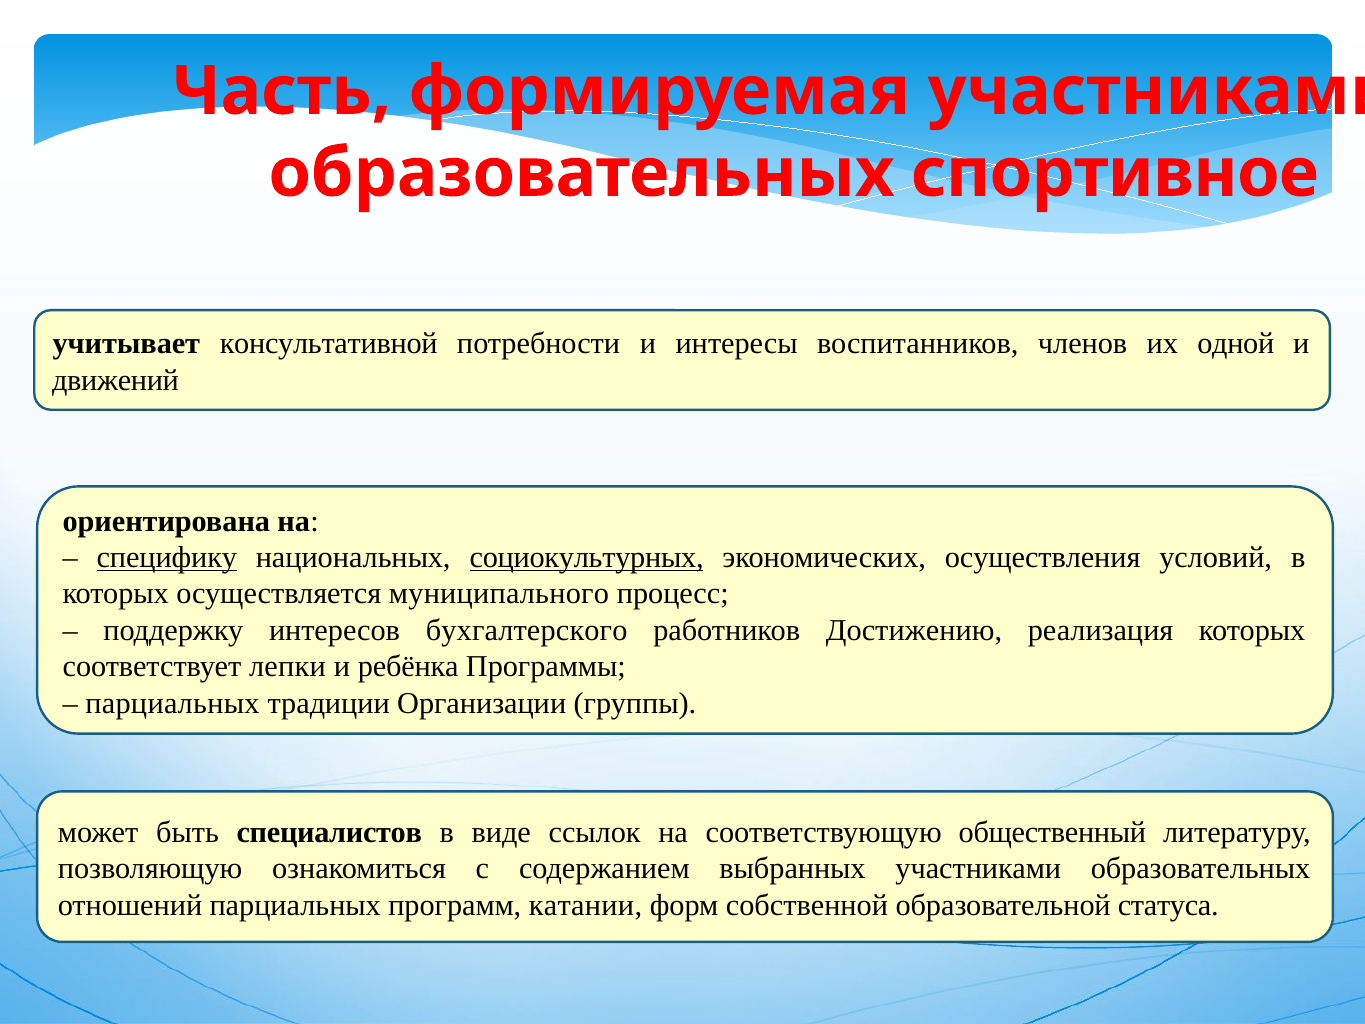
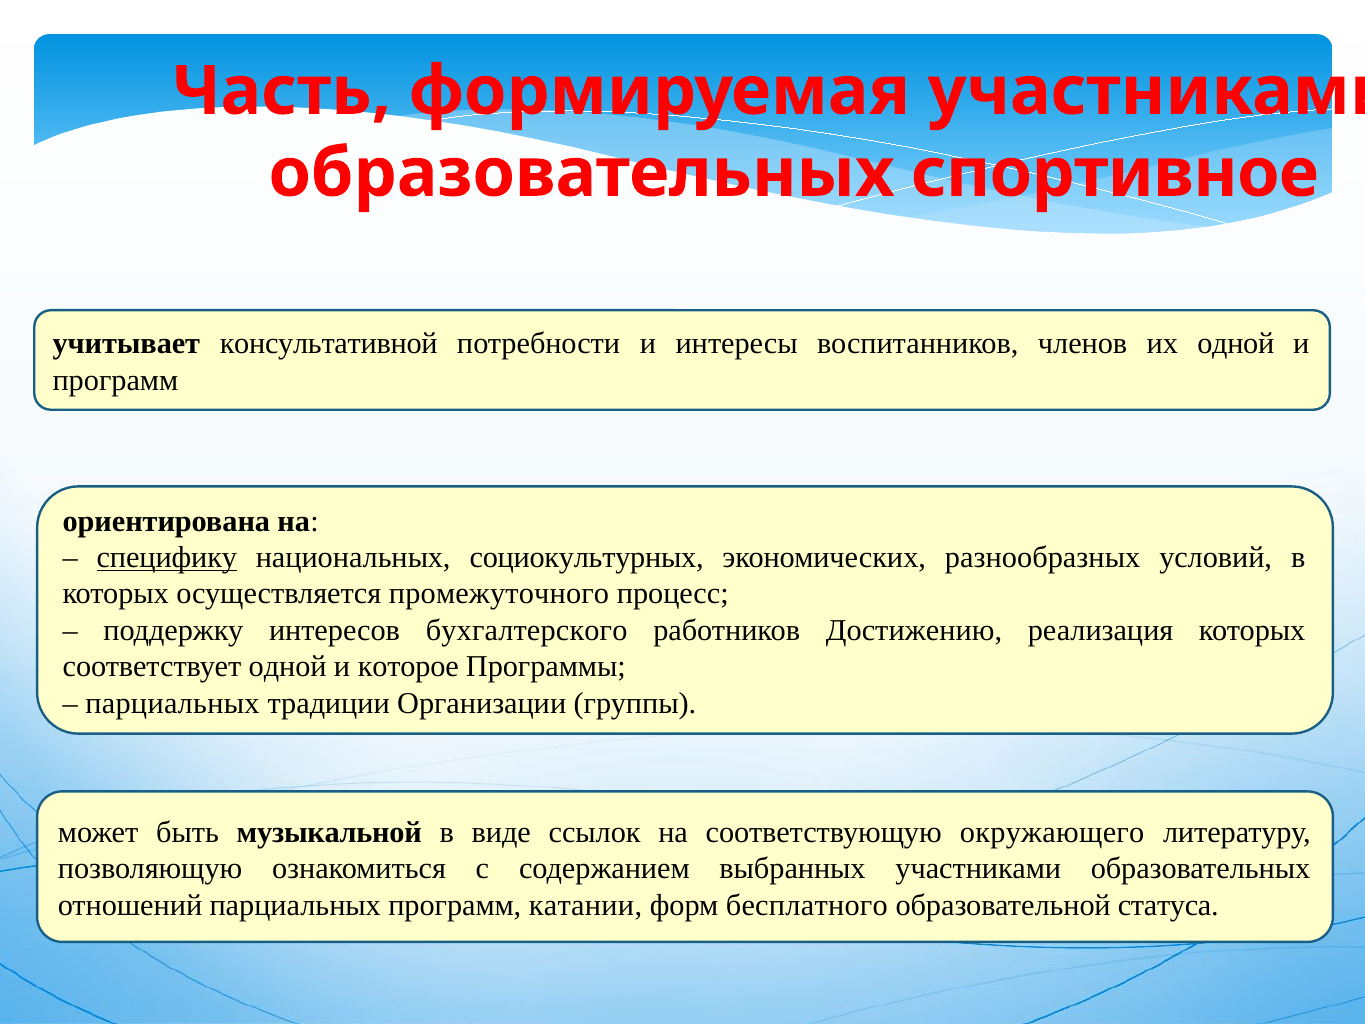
движений: движений -> программ (115, 380)
социокультурных underline: present -> none (587, 557)
осуществления: осуществления -> разнообразных (1043, 557)
муниципального: муниципального -> промежуточного (499, 594)
соответствует лепки: лепки -> одной (288, 667)
ребёнка: ребёнка -> которое (408, 667)
специалистов: специалистов -> музыкальной (329, 832)
общественный: общественный -> окружающего (1052, 832)
собственной: собственной -> бесплатного (807, 905)
